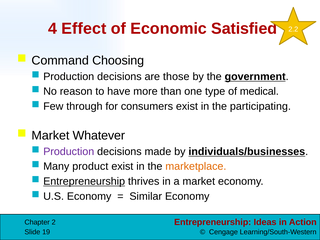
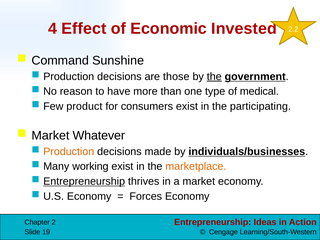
Satisfied: Satisfied -> Invested (244, 29)
Choosing: Choosing -> Sunshine (118, 61)
the underline: none -> present (214, 76)
through: through -> product (84, 106)
Production colour: purple -> orange (69, 152)
product: product -> working (90, 166)
Similar: Similar -> Forces (146, 196)
